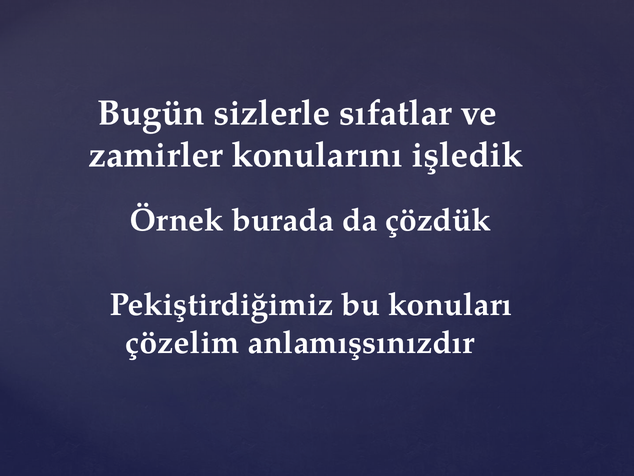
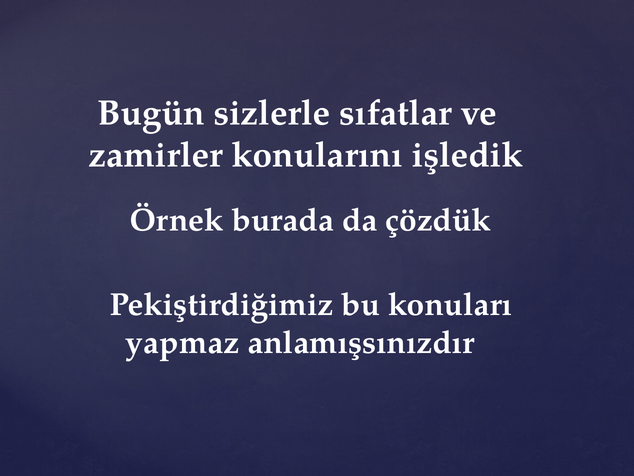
çözelim: çözelim -> yapmaz (182, 342)
